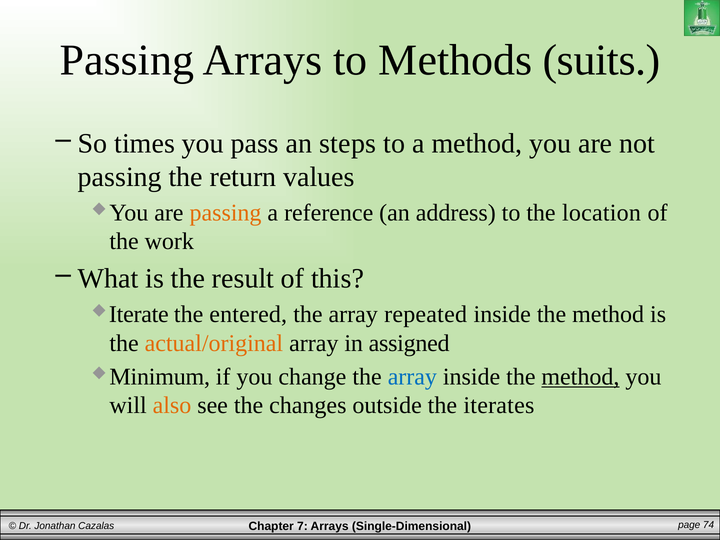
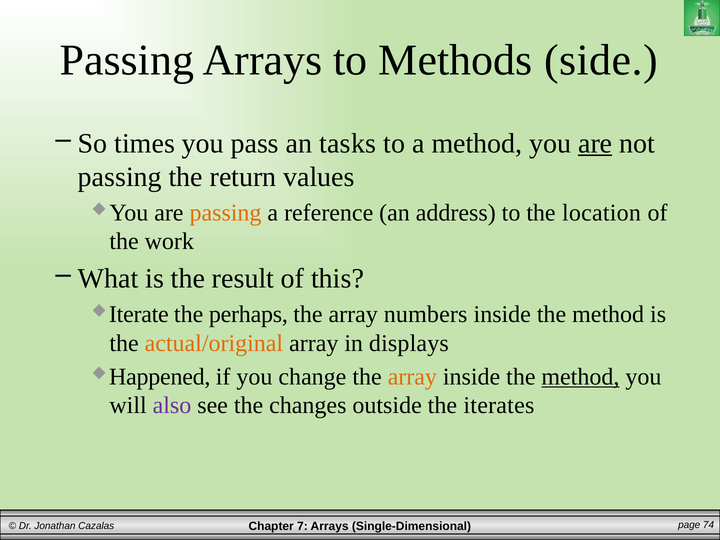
suits: suits -> side (601, 60)
steps: steps -> tasks (348, 143)
are underline: none -> present (595, 143)
entered: entered -> perhaps (248, 314)
repeated: repeated -> numbers (426, 314)
assigned: assigned -> displays (409, 343)
Minimum: Minimum -> Happened (160, 377)
array colour: blue -> orange (412, 377)
also colour: orange -> purple (172, 405)
